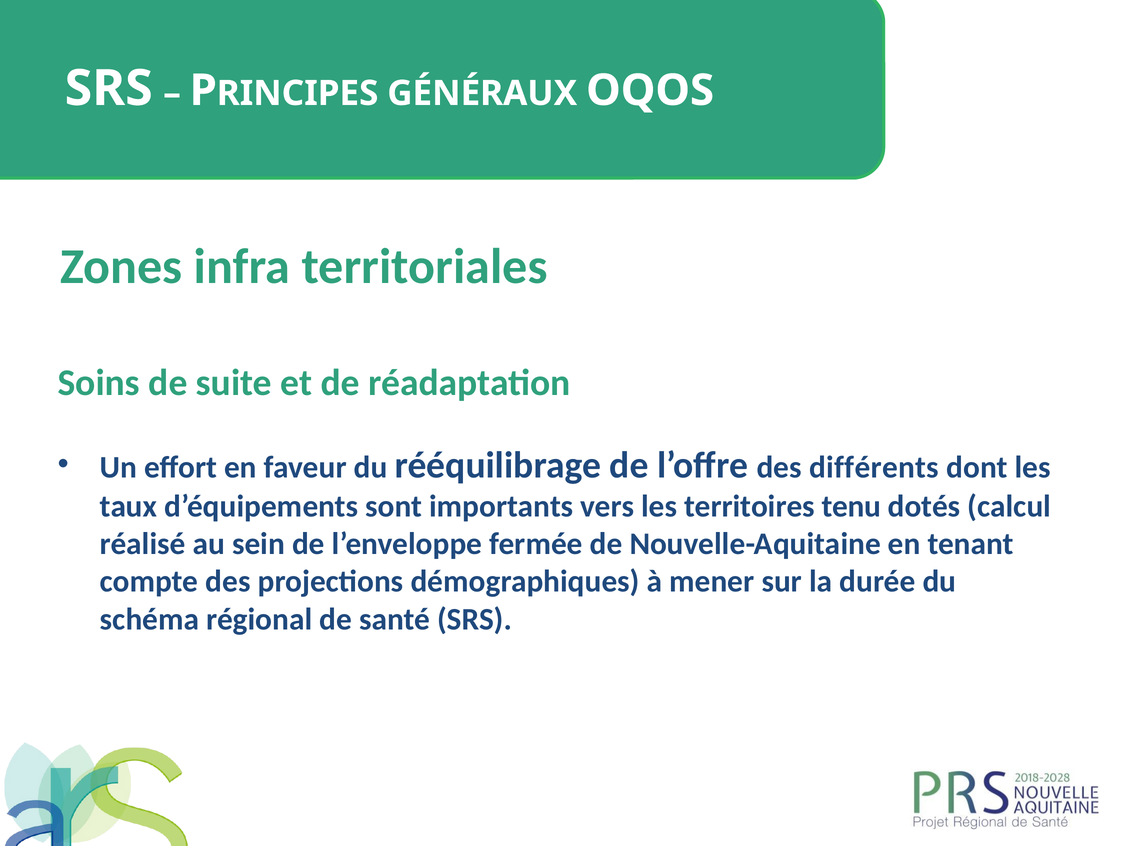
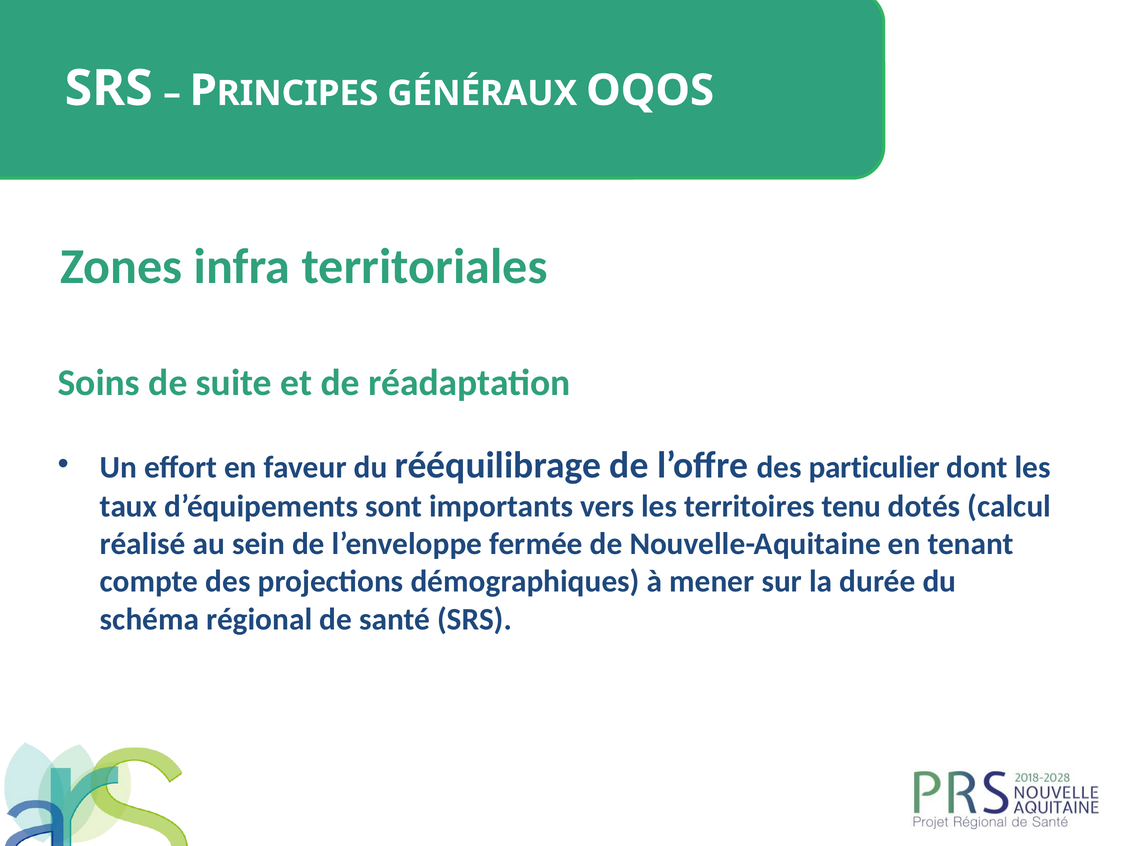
différents: différents -> particulier (874, 467)
